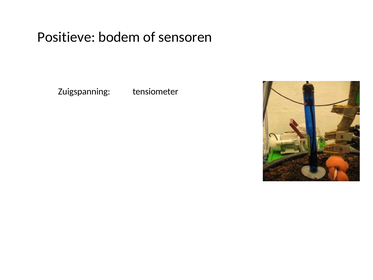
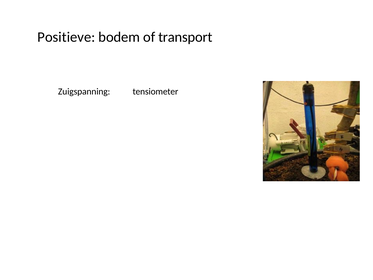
sensoren: sensoren -> transport (185, 37)
